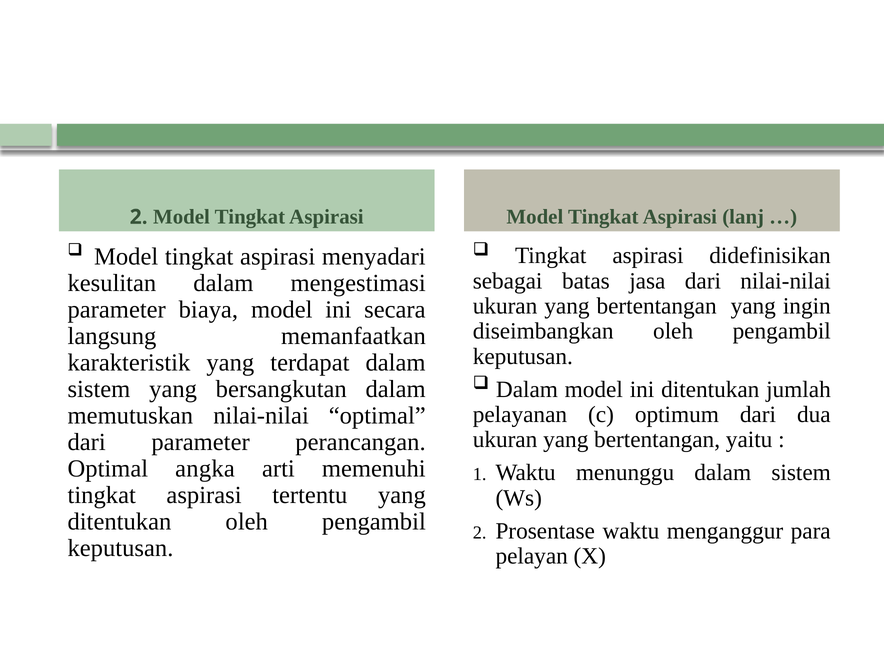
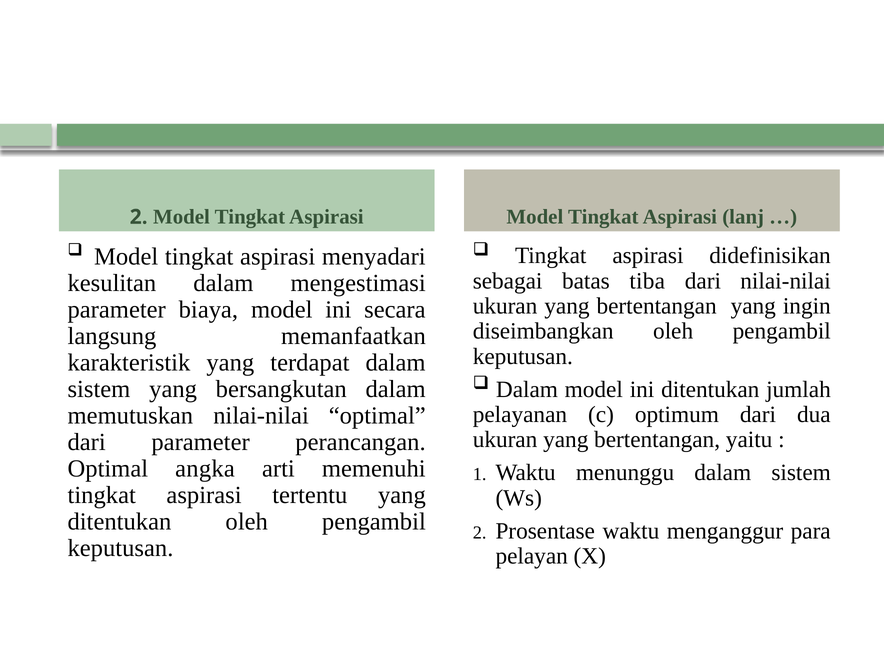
jasa: jasa -> tiba (647, 281)
